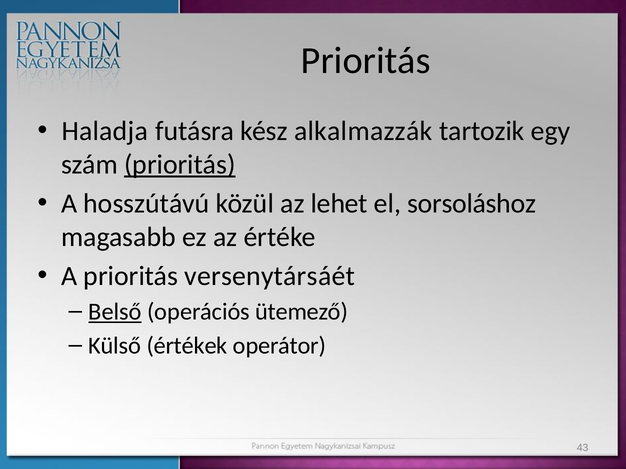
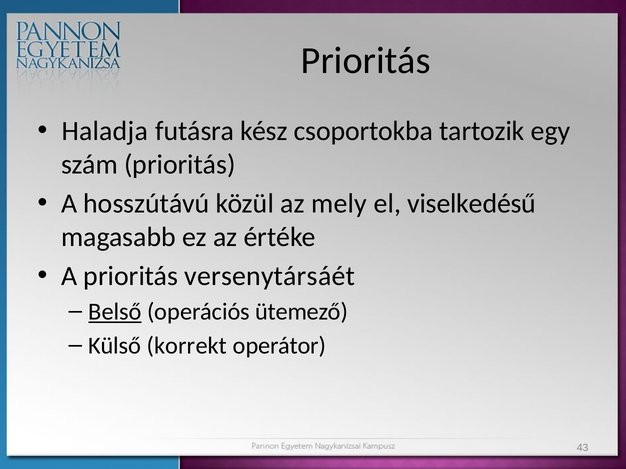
alkalmazzák: alkalmazzák -> csoportokba (363, 131)
prioritás underline: present -> none (180, 165)
lehet: lehet -> mely (339, 204)
sorsoláshoz: sorsoláshoz -> viselkedésű (472, 204)
értékek: értékek -> korrekt (187, 346)
